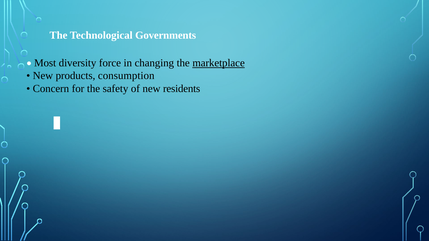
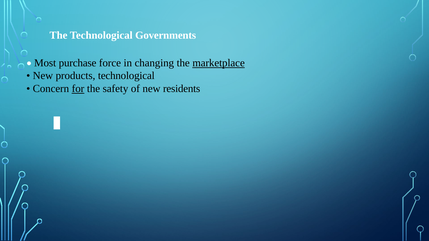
diversity: diversity -> purchase (78, 63)
products consumption: consumption -> technological (126, 76)
for underline: none -> present (78, 89)
